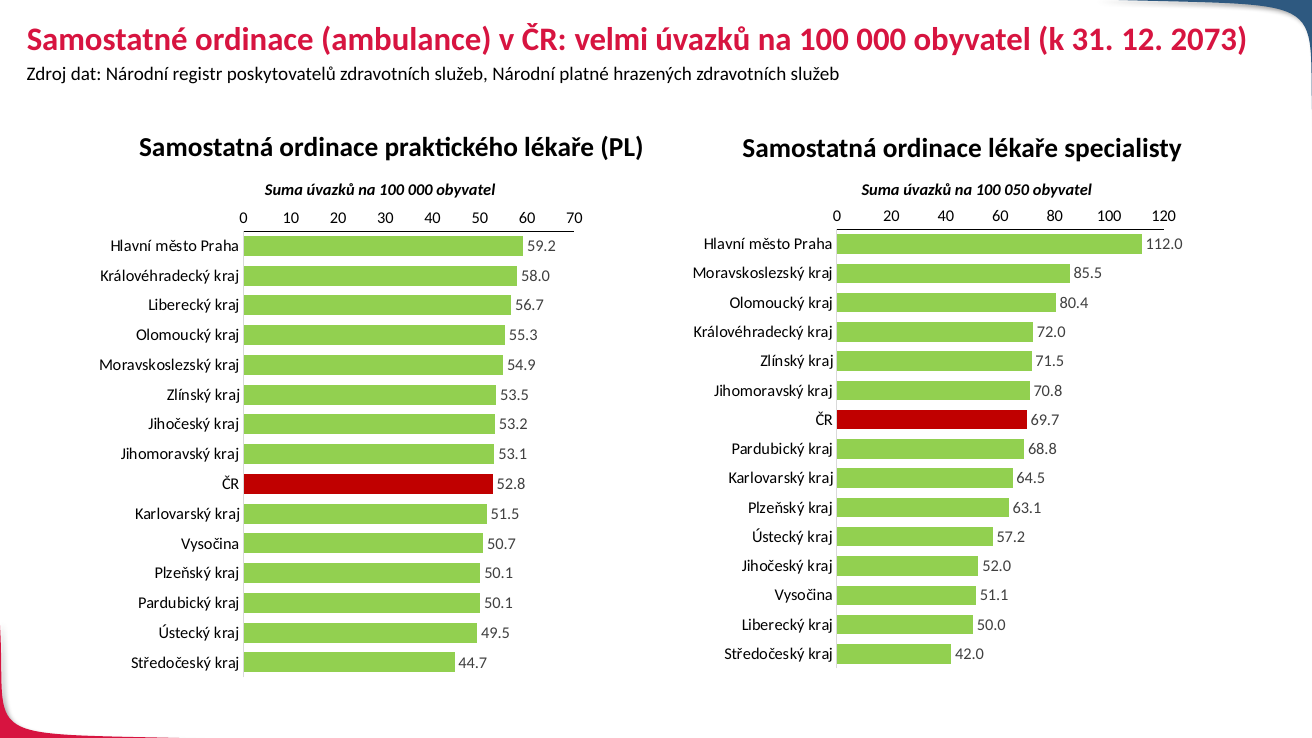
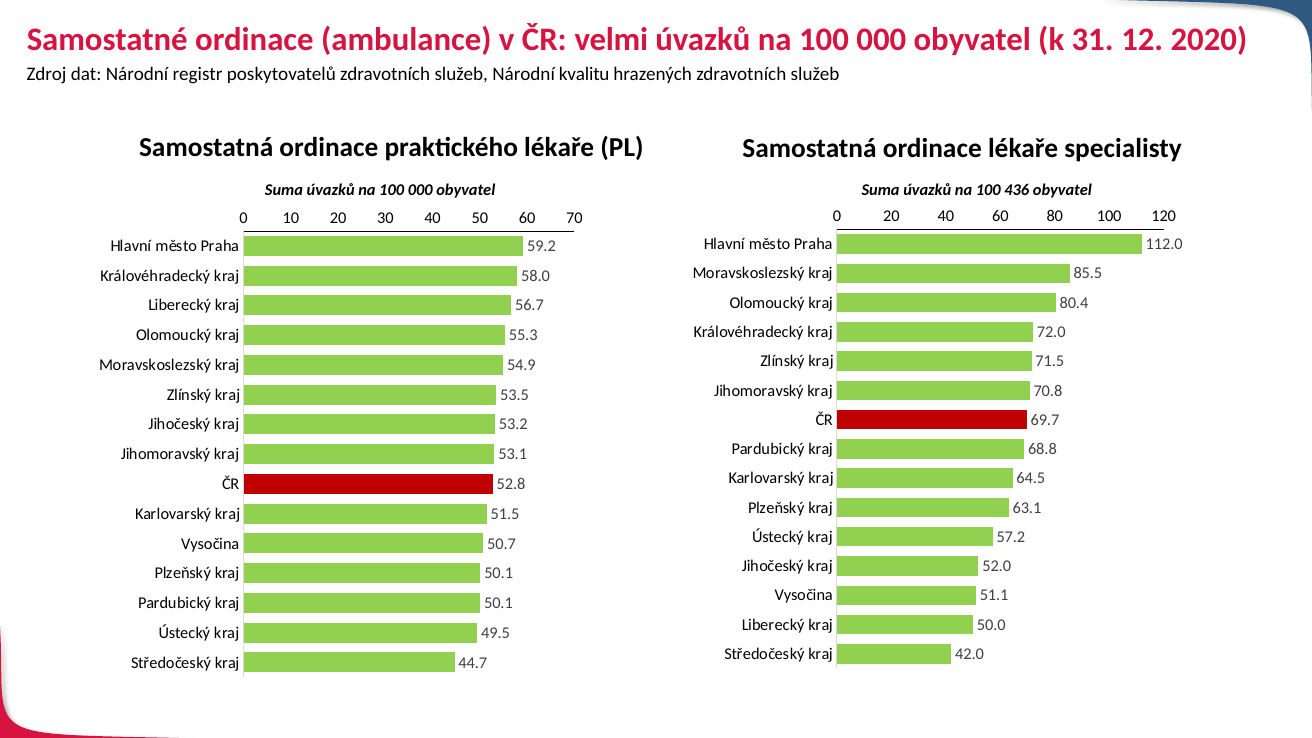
2073: 2073 -> 2020 (1209, 40)
platné: platné -> kvalitu (584, 74)
050: 050 -> 436 (1017, 190)
